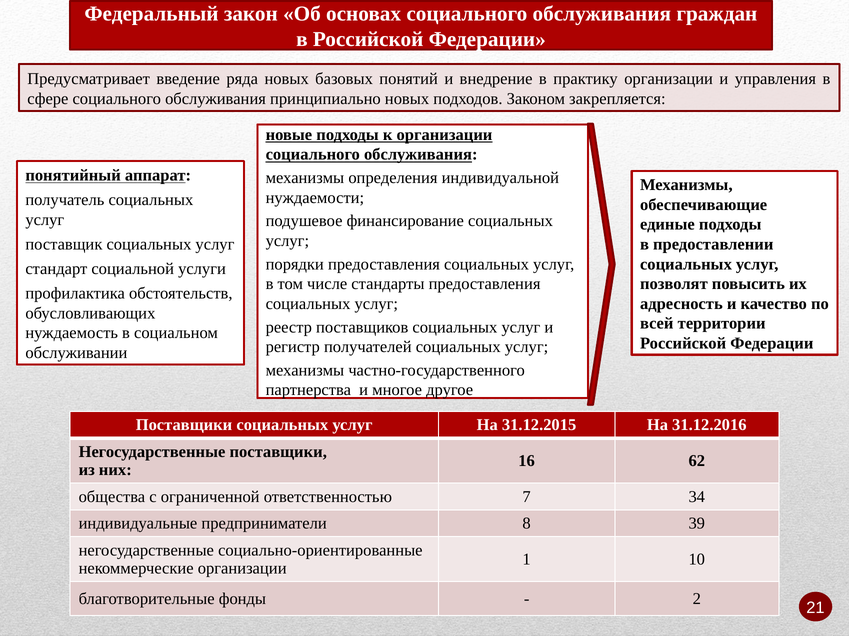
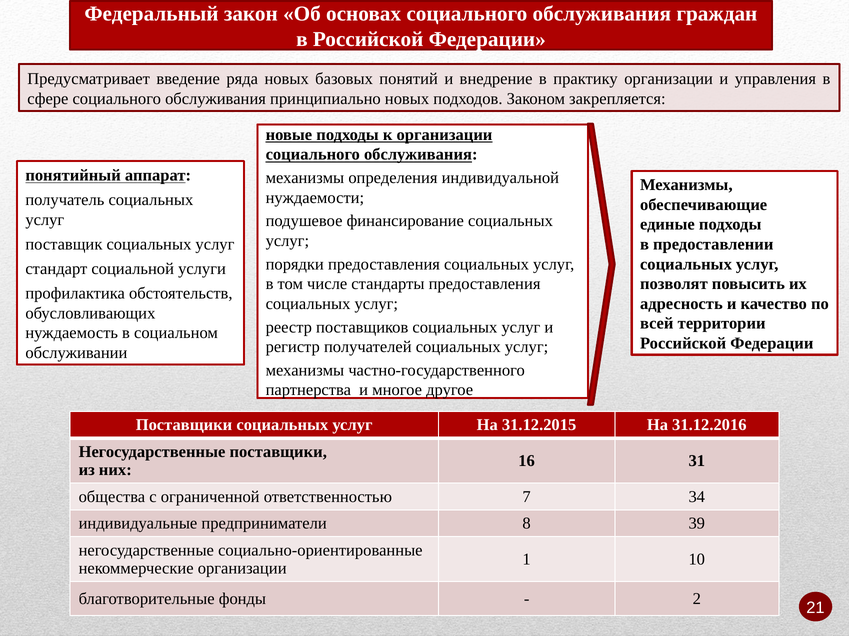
62: 62 -> 31 (697, 461)
